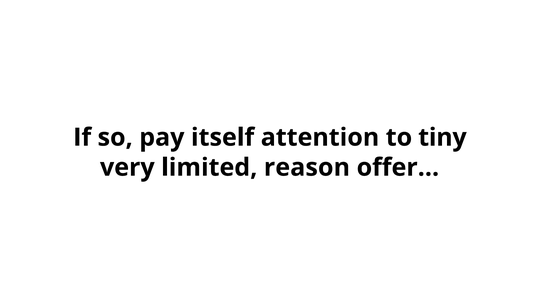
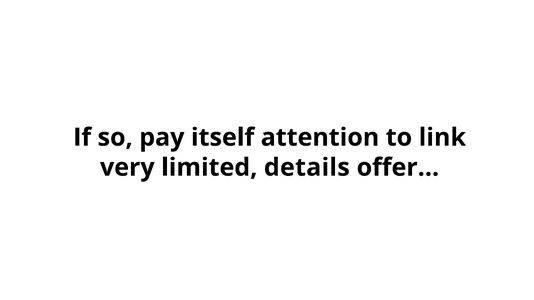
tiny: tiny -> link (442, 138)
reason: reason -> details (307, 168)
